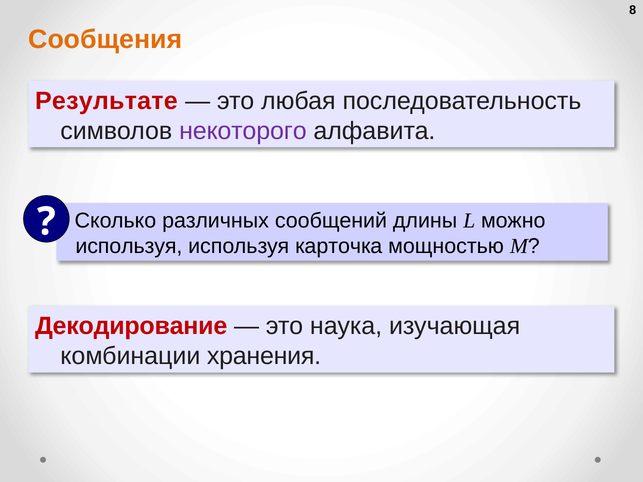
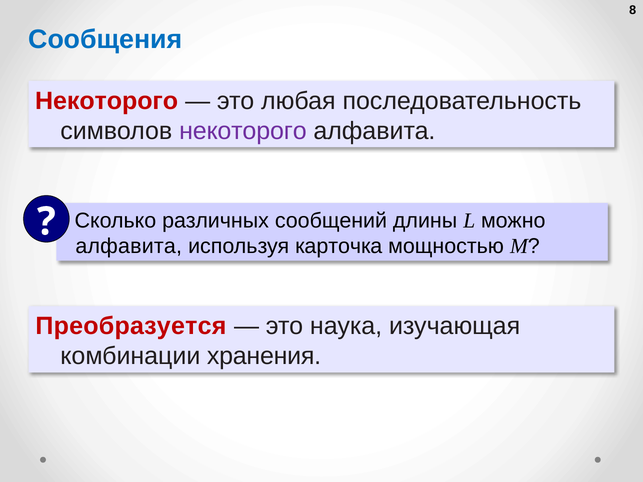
Сообщения colour: orange -> blue (105, 40)
Результате: Результате -> Некоторого (107, 101)
используя: используя -> алфавита (129, 246)
Декодирование: Декодирование -> Преобразуется (131, 326)
